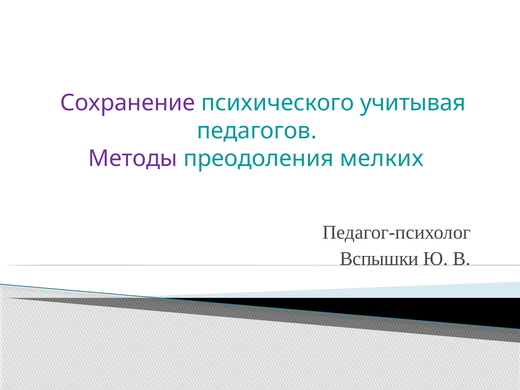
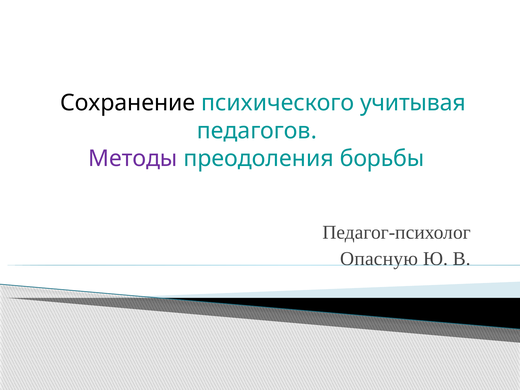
Сохранение colour: purple -> black (128, 103)
мелких: мелких -> борьбы (382, 159)
Вспышки: Вспышки -> Опасную (379, 259)
